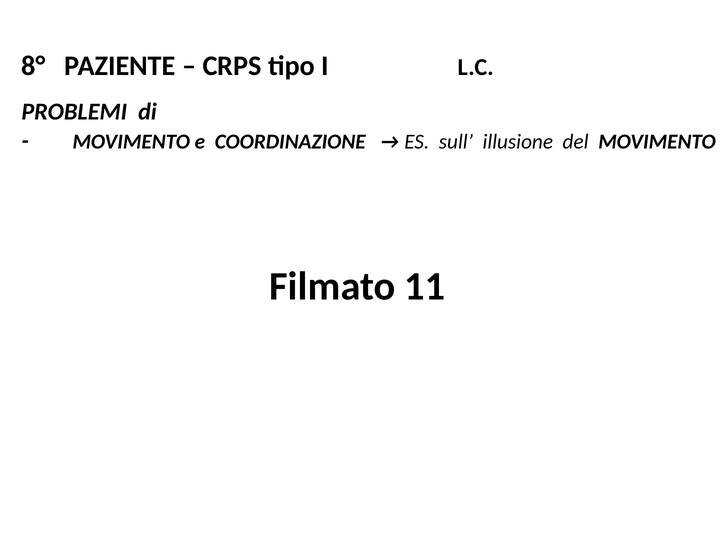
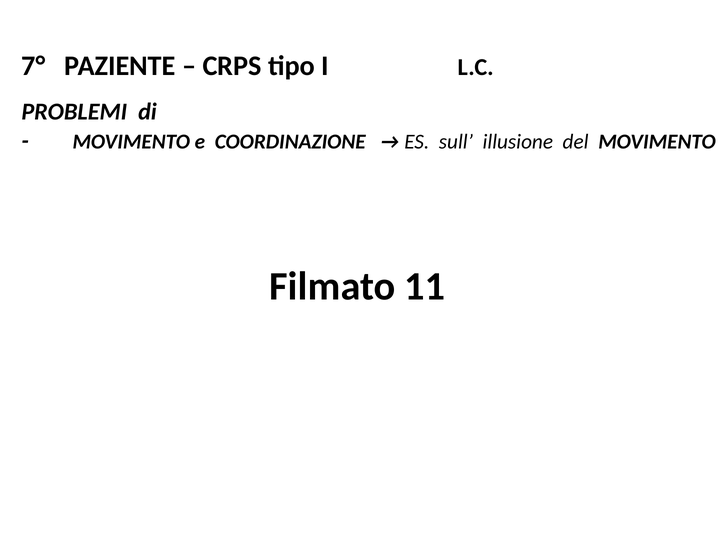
8°: 8° -> 7° (33, 66)
